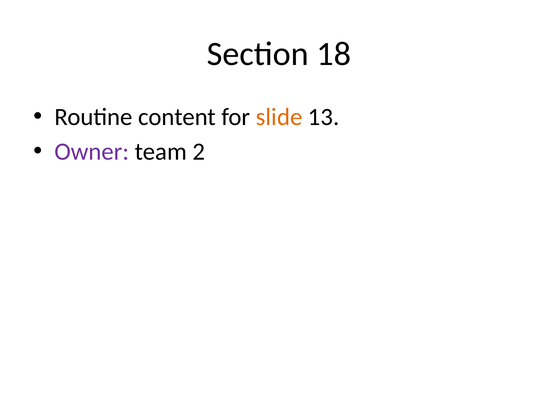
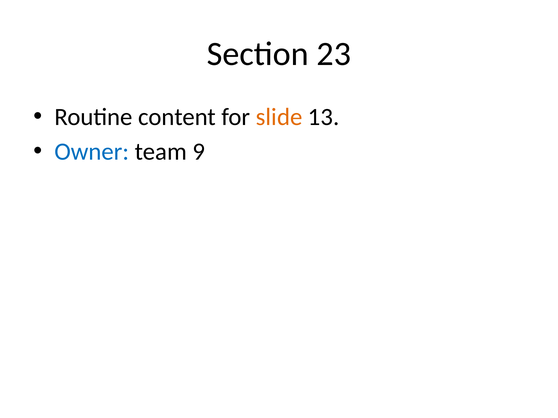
18: 18 -> 23 (334, 54)
Owner colour: purple -> blue (92, 152)
2: 2 -> 9 (199, 152)
